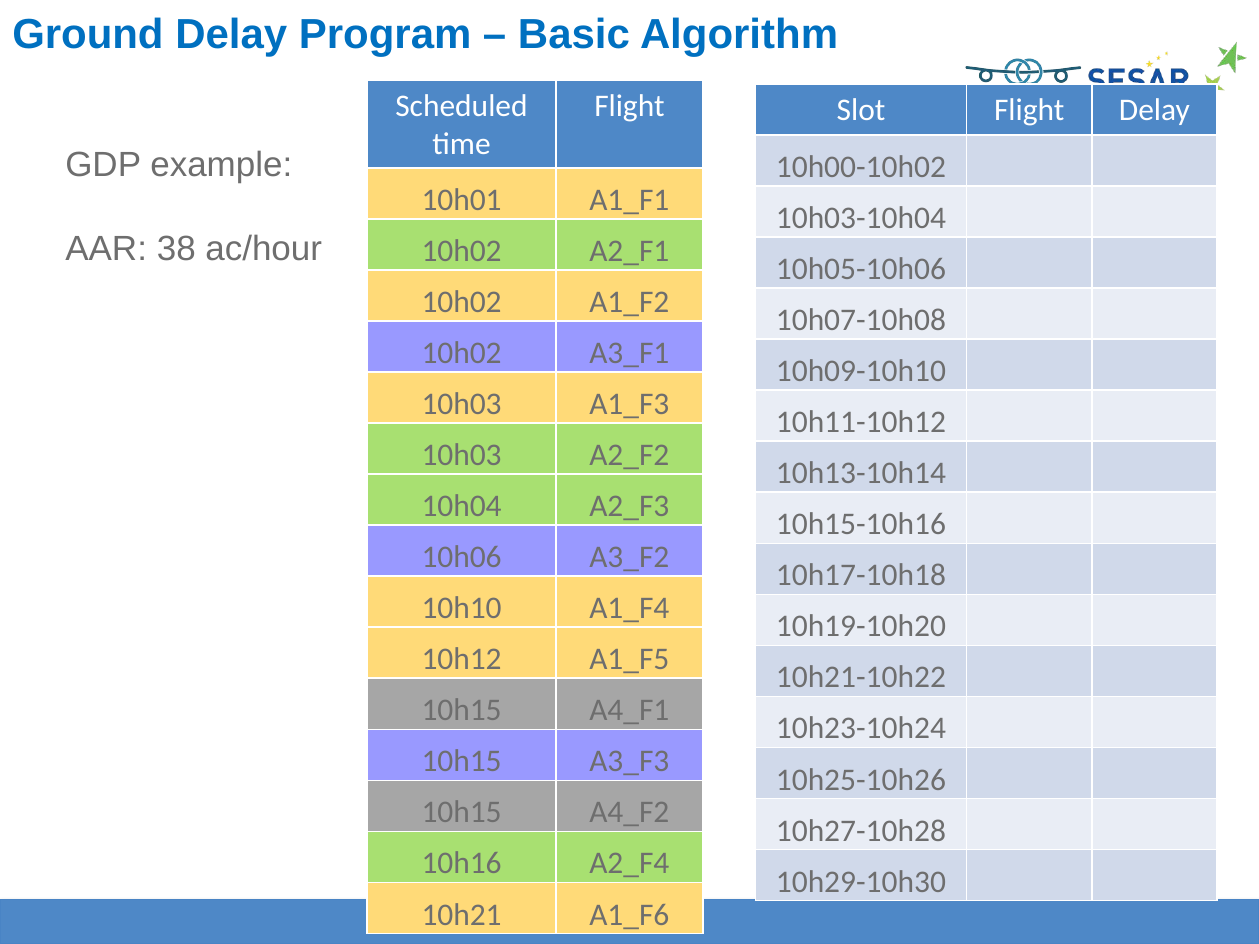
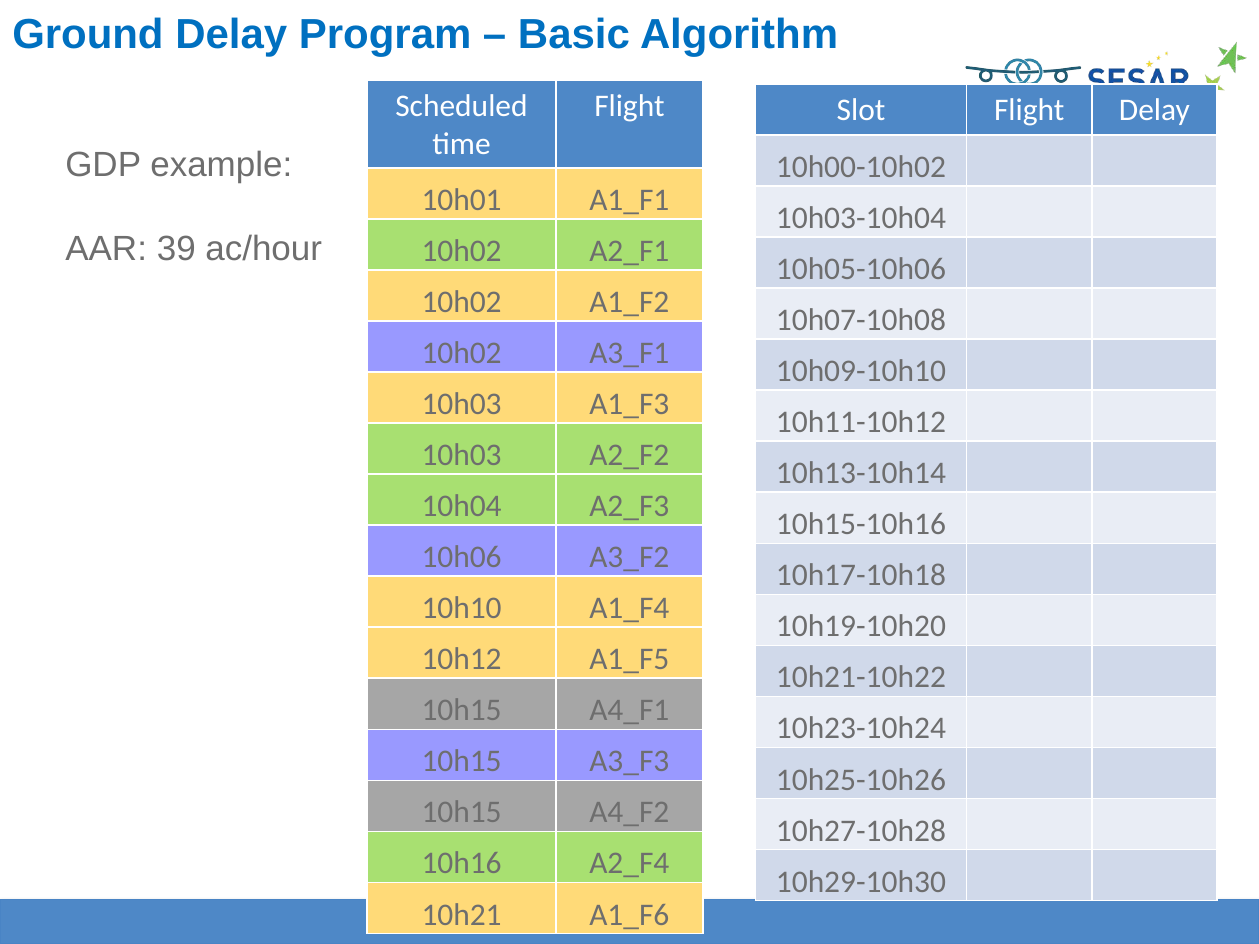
38: 38 -> 39 (176, 249)
